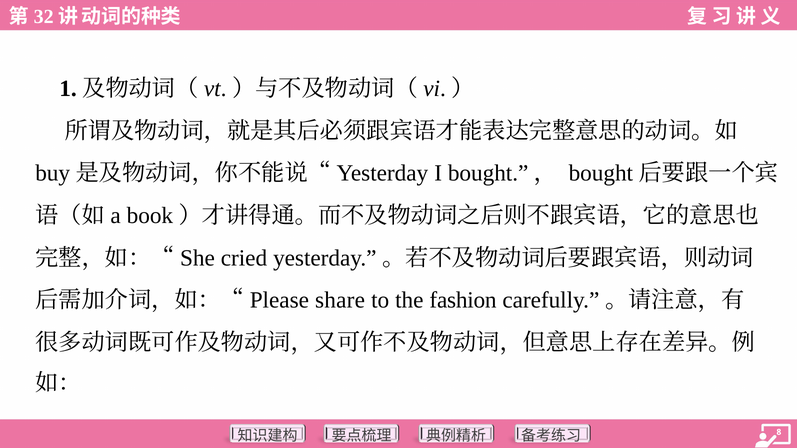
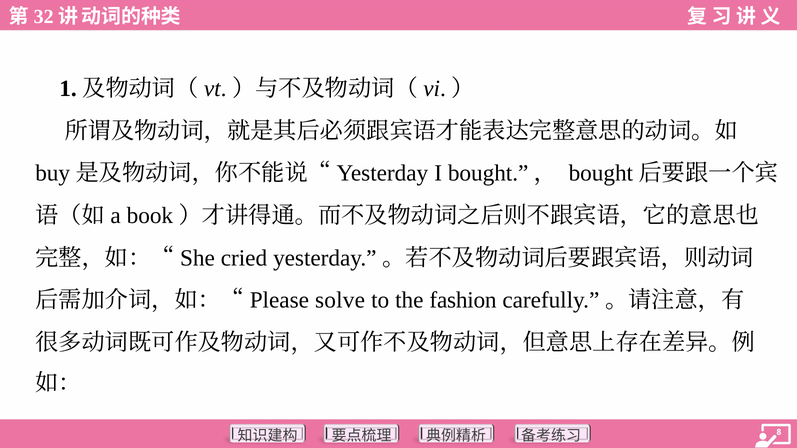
share: share -> solve (340, 300)
